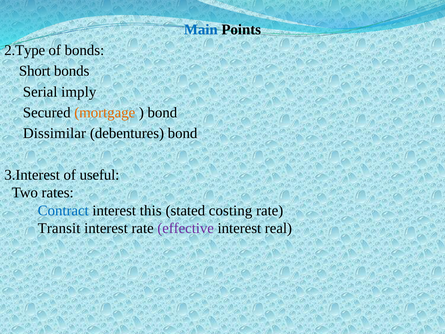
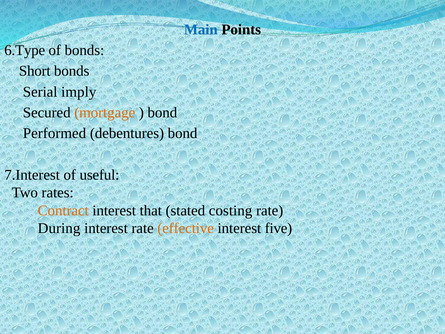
2.Type: 2.Type -> 6.Type (25, 50)
Dissimilar: Dissimilar -> Performed (55, 133)
3.Interest: 3.Interest -> 7.Interest (32, 175)
Contract colour: blue -> orange (63, 210)
this: this -> that (151, 210)
Transit: Transit -> During (59, 228)
effective colour: purple -> orange (186, 228)
real: real -> five (278, 228)
